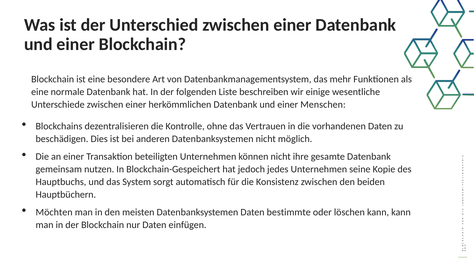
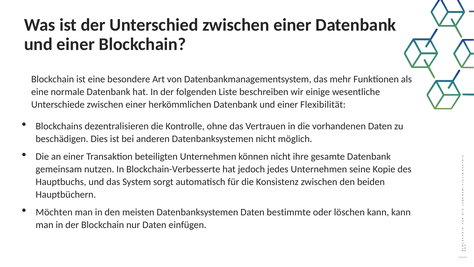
Menschen: Menschen -> Flexibilität (323, 104)
Blockchain-Gespeichert: Blockchain-Gespeichert -> Blockchain-Verbesserte (173, 169)
